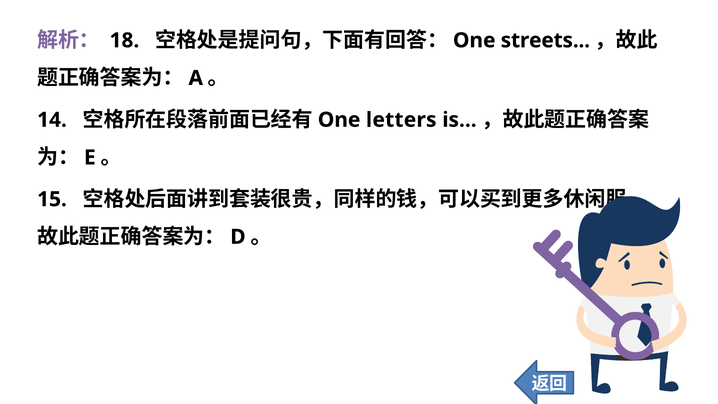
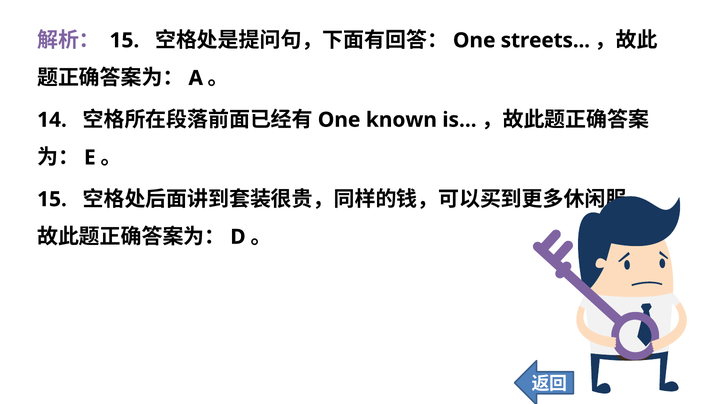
18: 18 -> 15 (124, 40)
letters: letters -> known (401, 120)
